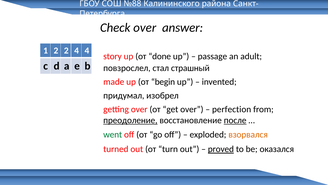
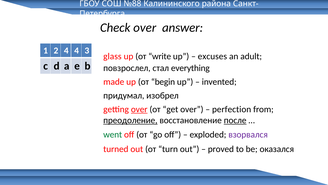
2 2: 2 -> 4 (66, 50)
4 4: 4 -> 3 (87, 50)
story: story -> glass (112, 56)
done: done -> write (160, 56)
passage: passage -> excuses (212, 56)
страшный: страшный -> everything (190, 68)
over underline: none -> present (139, 109)
взорвался colour: orange -> purple (248, 134)
proved underline: present -> none (221, 149)
